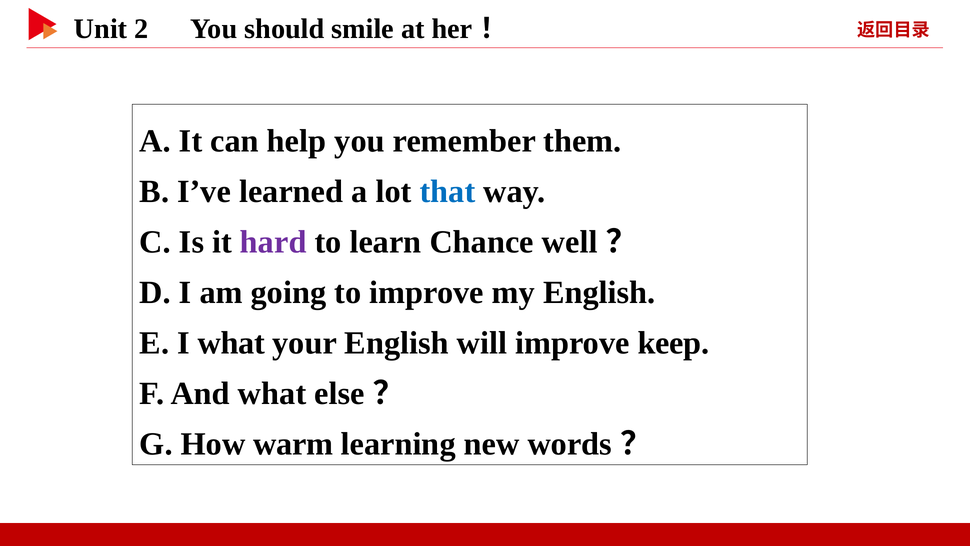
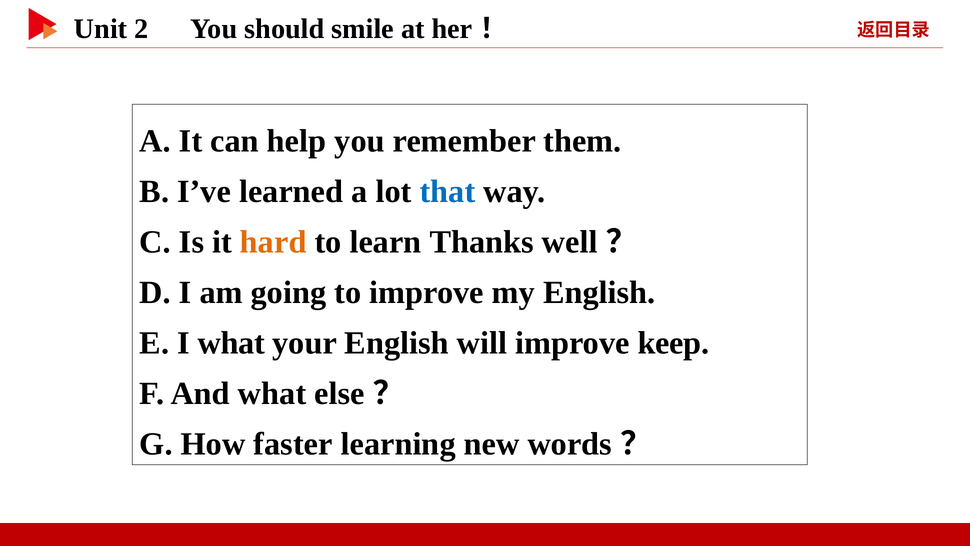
hard colour: purple -> orange (273, 242)
Chance: Chance -> Thanks (482, 242)
warm: warm -> faster (293, 444)
